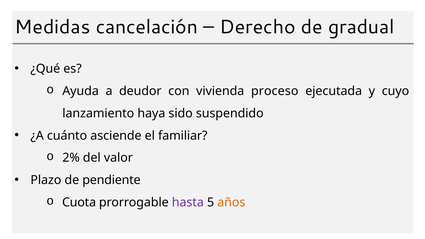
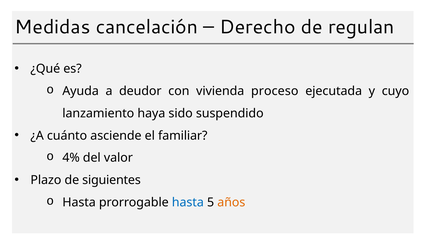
gradual: gradual -> regulan (361, 27)
2%: 2% -> 4% (71, 158)
pendiente: pendiente -> siguientes (111, 180)
Cuota: Cuota -> Hasta (79, 203)
hasta colour: purple -> blue (188, 203)
